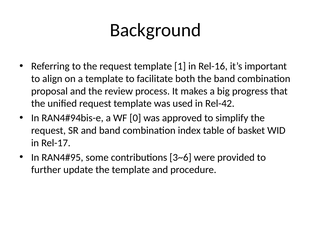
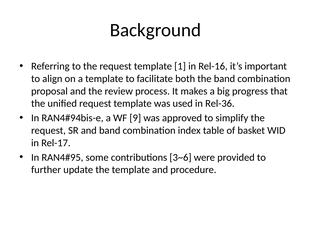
Rel-42: Rel-42 -> Rel-36 (220, 104)
0: 0 -> 9 (135, 118)
